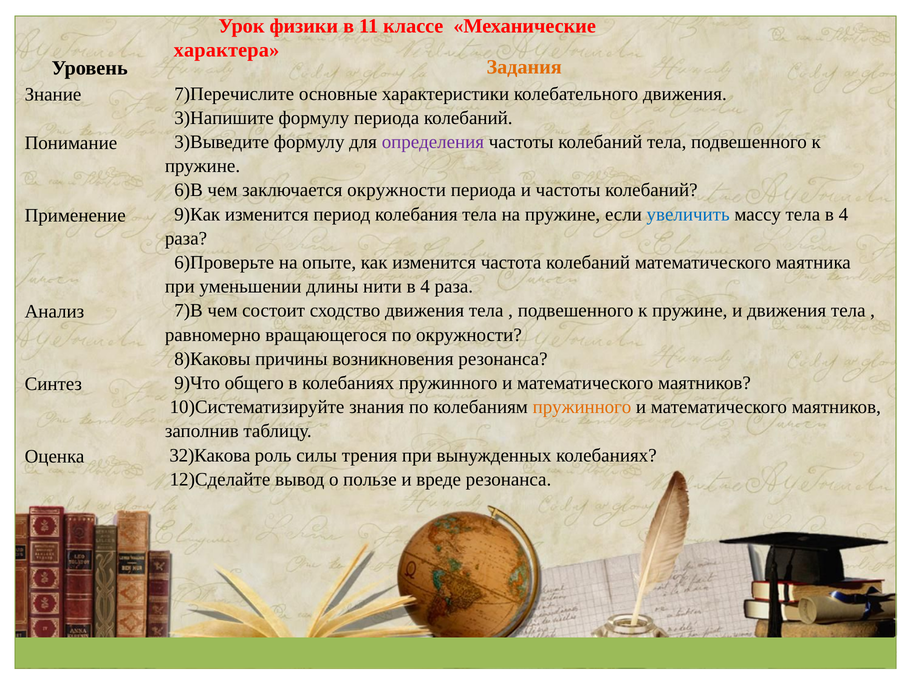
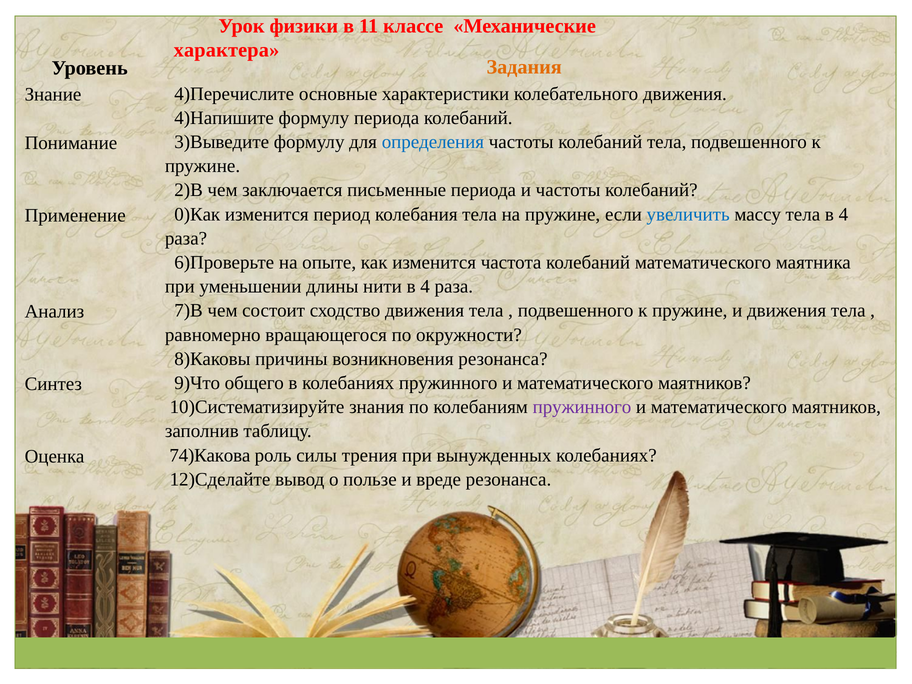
7)Перечислите: 7)Перечислите -> 4)Перечислите (234, 94)
3)Напишите: 3)Напишите -> 4)Напишите (224, 118)
определения colour: purple -> blue (433, 142)
6)В: 6)В -> 2)В (189, 190)
заключается окружности: окружности -> письменные (397, 190)
9)Как: 9)Как -> 0)Как (197, 214)
пружинного colour: orange -> purple (582, 407)
32)Какова: 32)Какова -> 74)Какова (210, 455)
